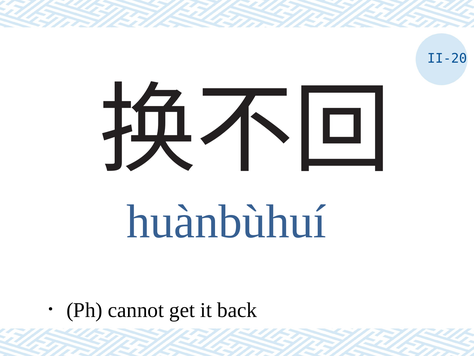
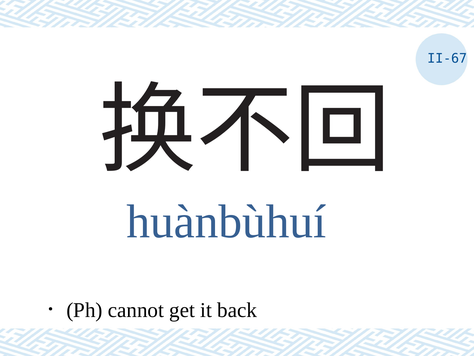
II-20: II-20 -> II-67 (447, 59)
